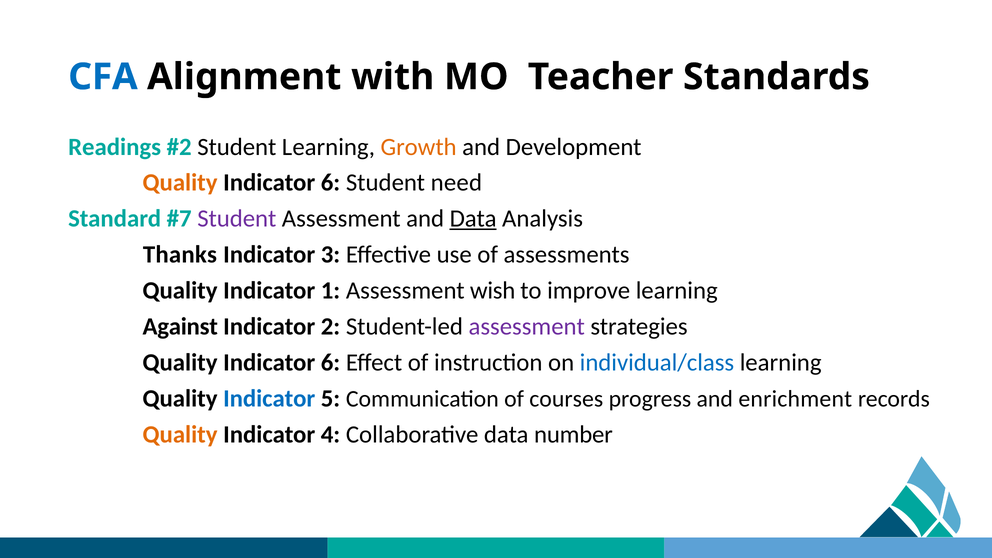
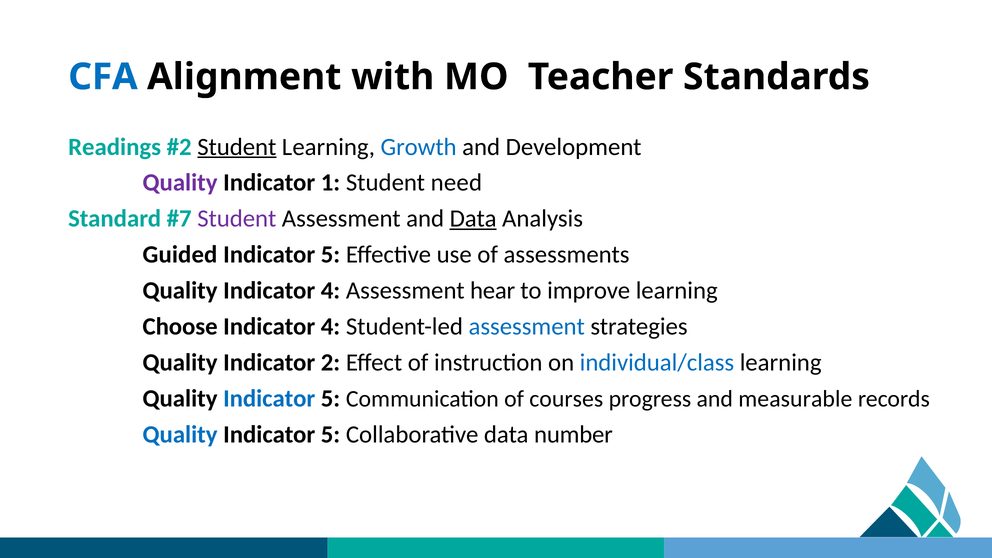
Student underline: none -> present (237, 147)
Growth colour: orange -> blue (419, 147)
Quality colour: orange -> purple (180, 183)
6: 6 -> 1 (331, 183)
Thanks: Thanks -> Guided (180, 255)
3: 3 -> 5 (331, 255)
Quality Indicator 1: 1 -> 4 (331, 291)
wish: wish -> hear (493, 291)
Against: Against -> Choose (180, 327)
2: 2 -> 4 (331, 327)
assessment colour: purple -> blue (527, 327)
6: 6 -> 2 (331, 363)
enrichment: enrichment -> measurable (795, 399)
Quality colour: orange -> blue (180, 435)
4: 4 -> 5 (331, 435)
